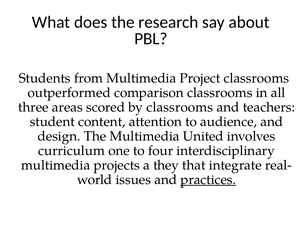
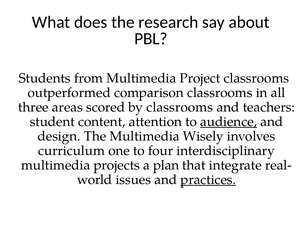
audience underline: none -> present (229, 122)
United: United -> Wisely (203, 136)
they: they -> plan (166, 165)
